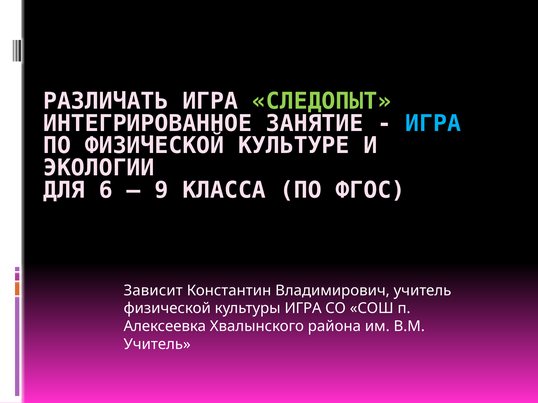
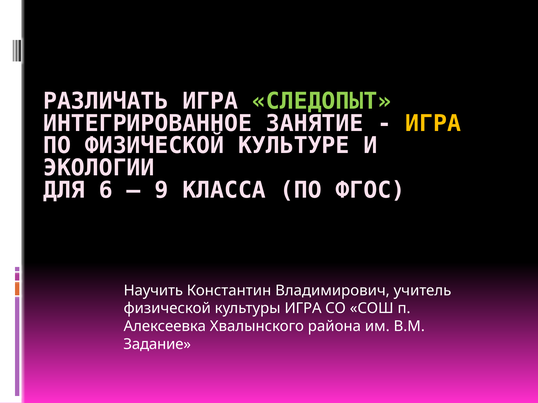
ИГРА colour: light blue -> yellow (433, 124)
Зависит: Зависит -> Научить (153, 291)
Учитель: Учитель -> Задание (157, 345)
